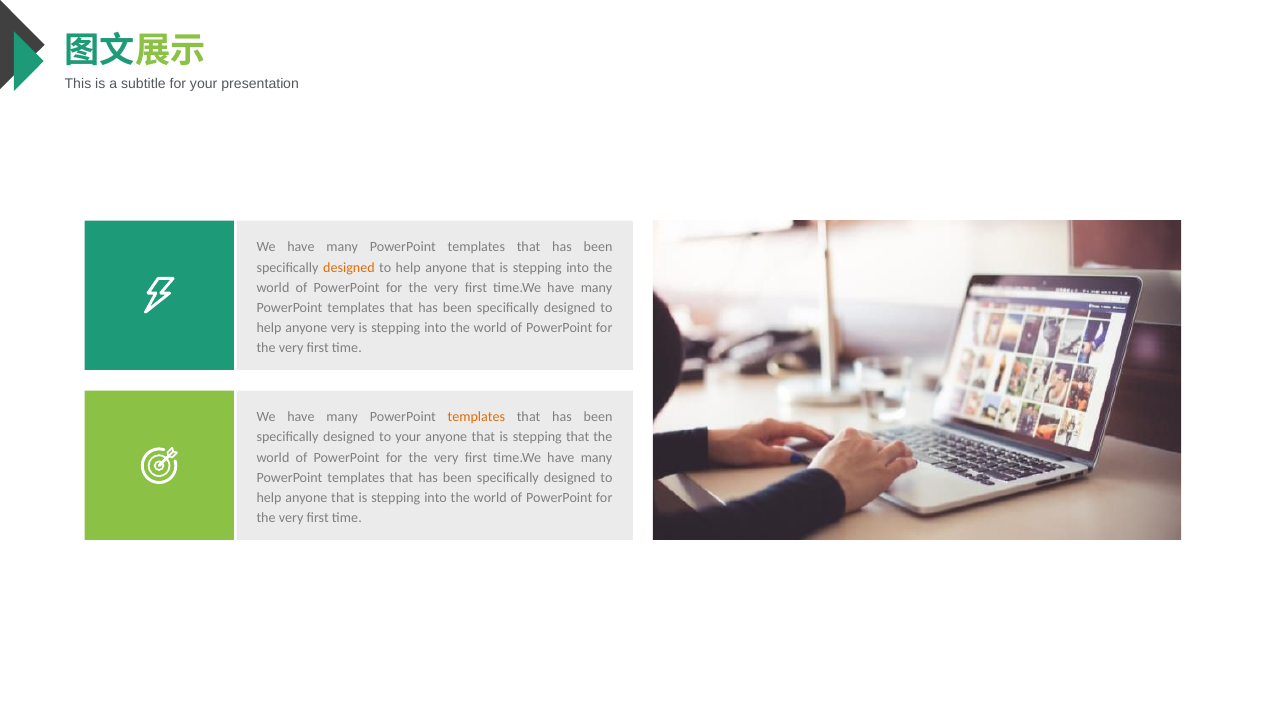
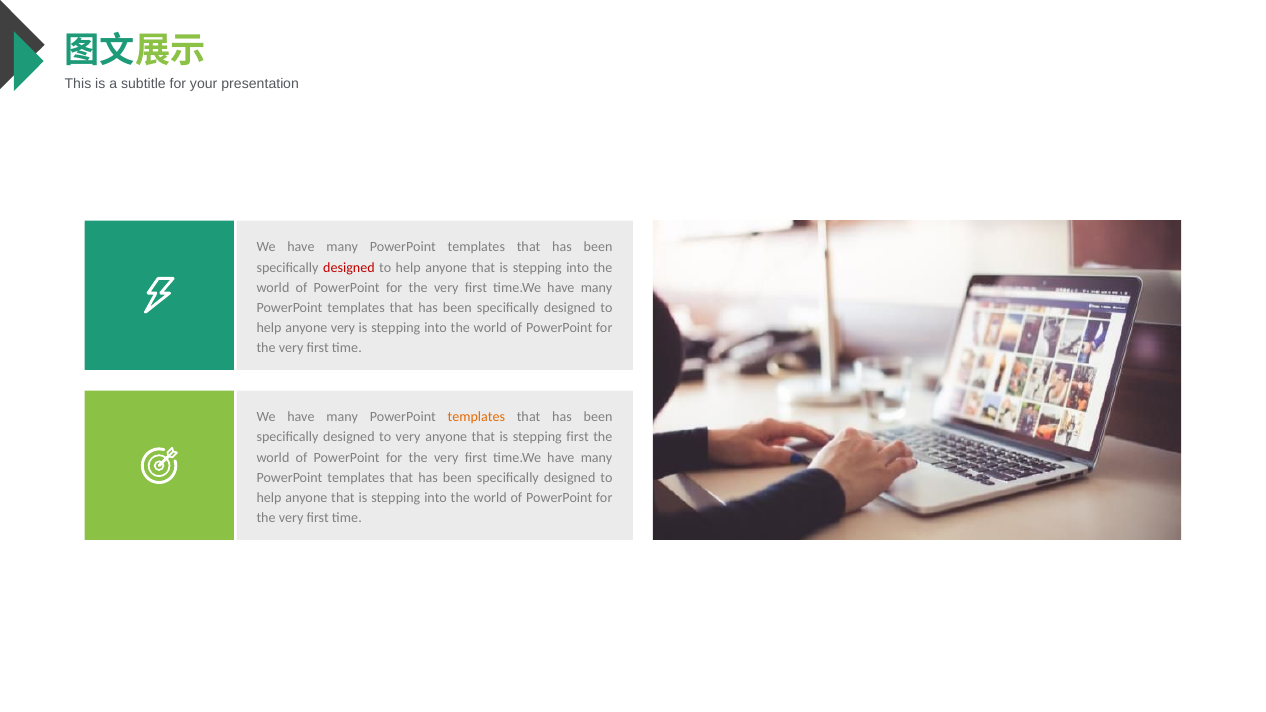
designed colour: orange -> red (349, 267)
to your: your -> very (408, 437)
stepping that: that -> first (578, 437)
